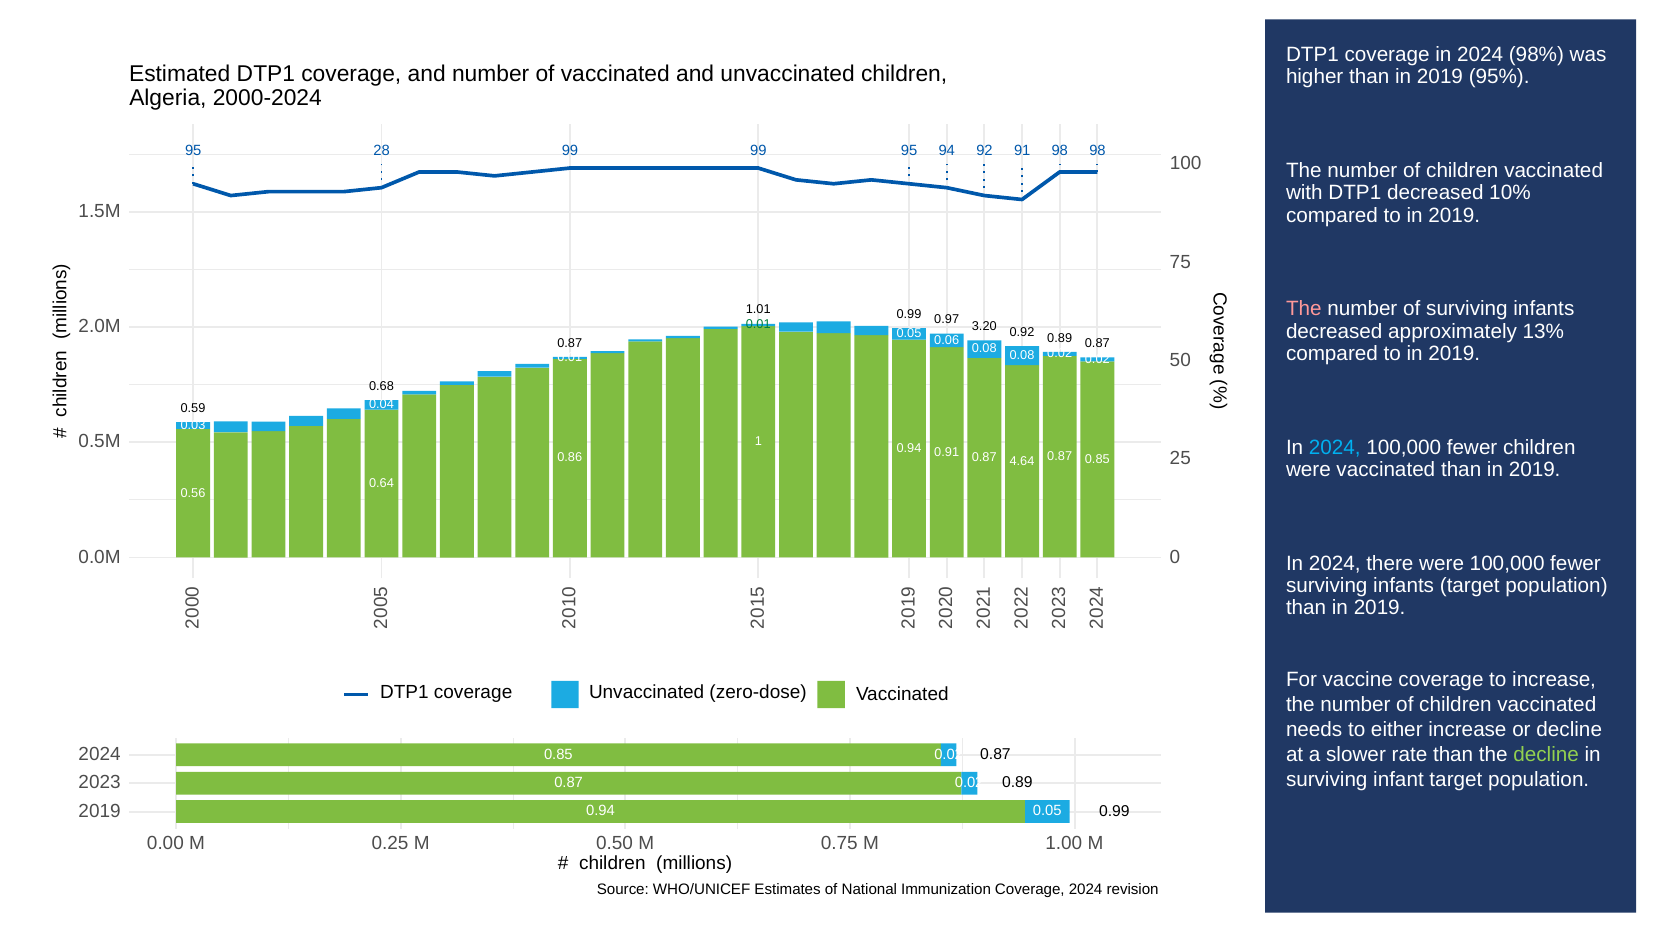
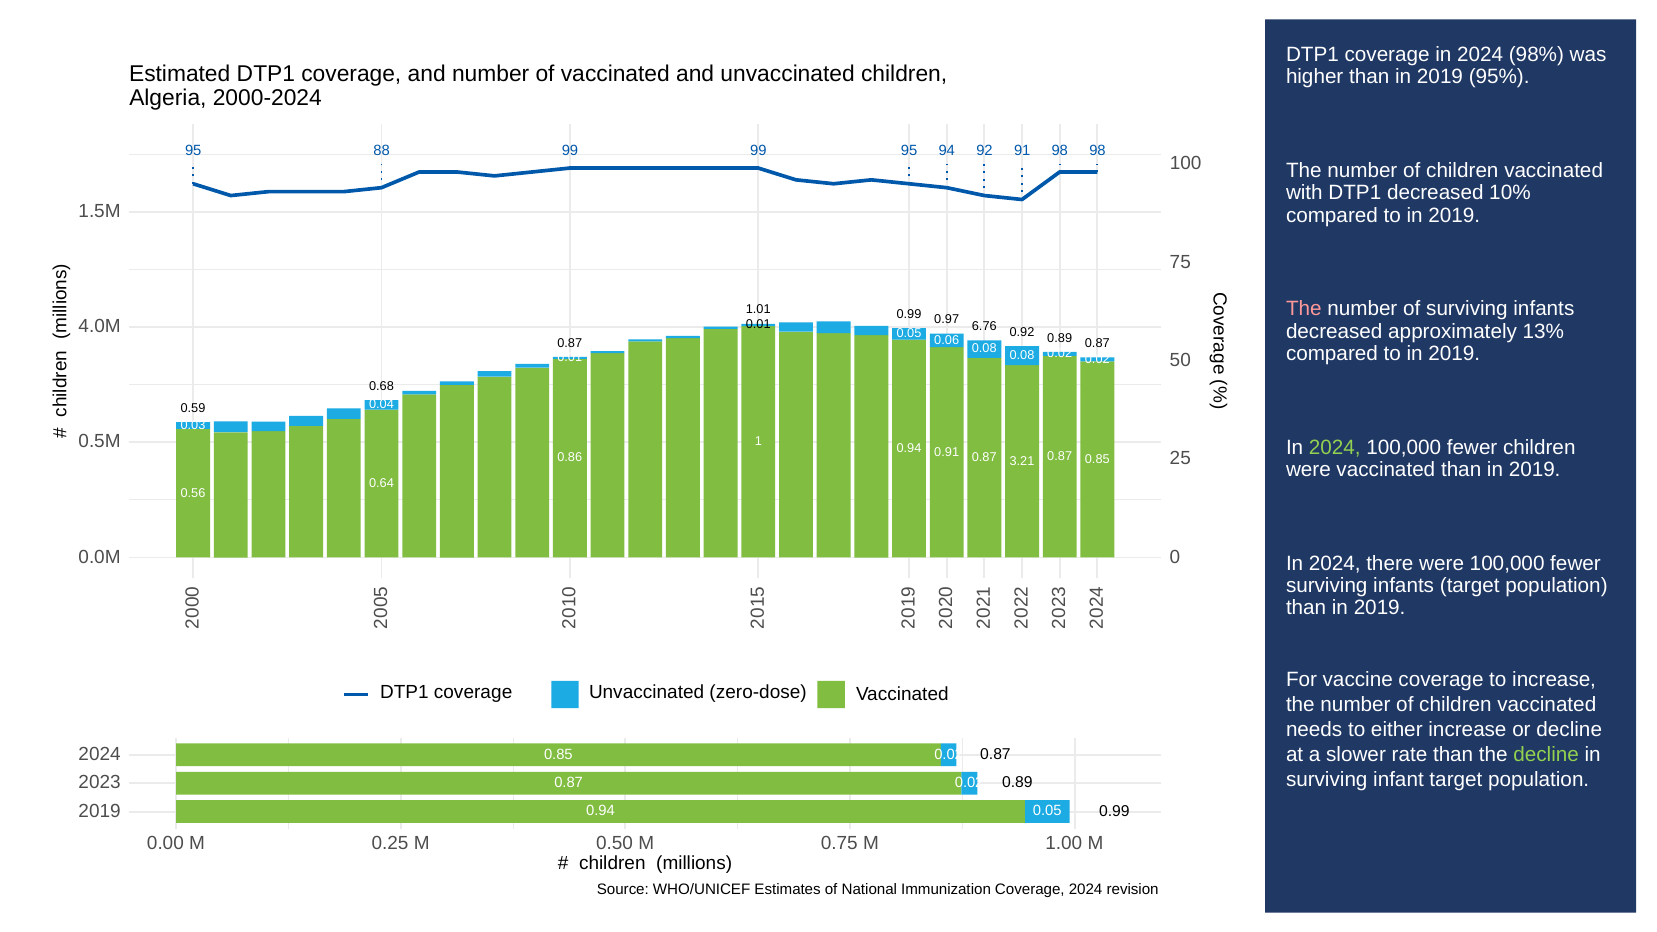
28: 28 -> 88 (382, 150)
2.0M: 2.0M -> 4.0M (100, 326)
0.01 colour: green -> black (758, 325)
3.20: 3.20 -> 6.76 (984, 326)
2024 colour: light blue -> light green (1335, 447)
4.64: 4.64 -> 3.21 (1022, 461)
